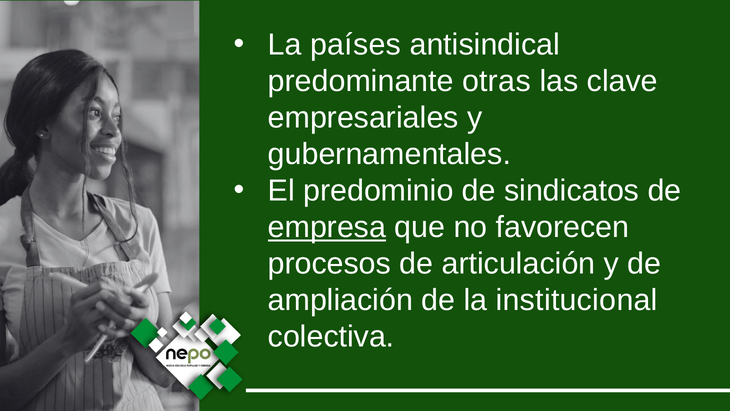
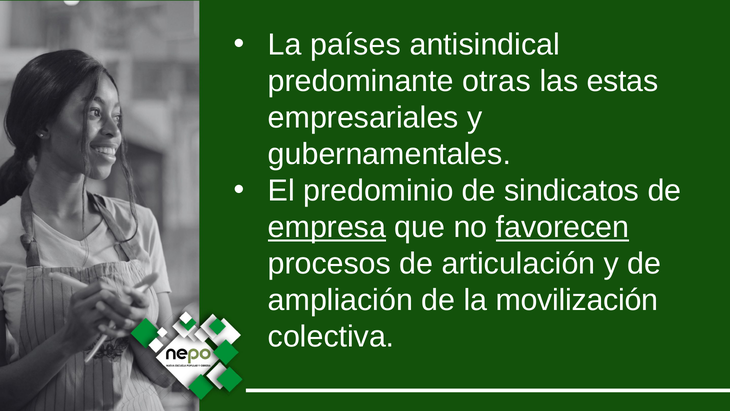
clave: clave -> estas (623, 81)
favorecen underline: none -> present (562, 227)
institucional: institucional -> movilización (577, 300)
